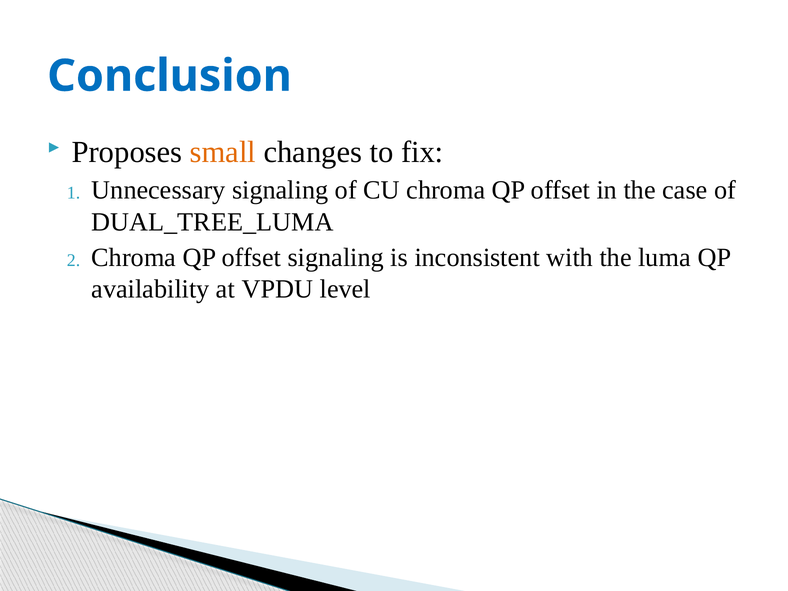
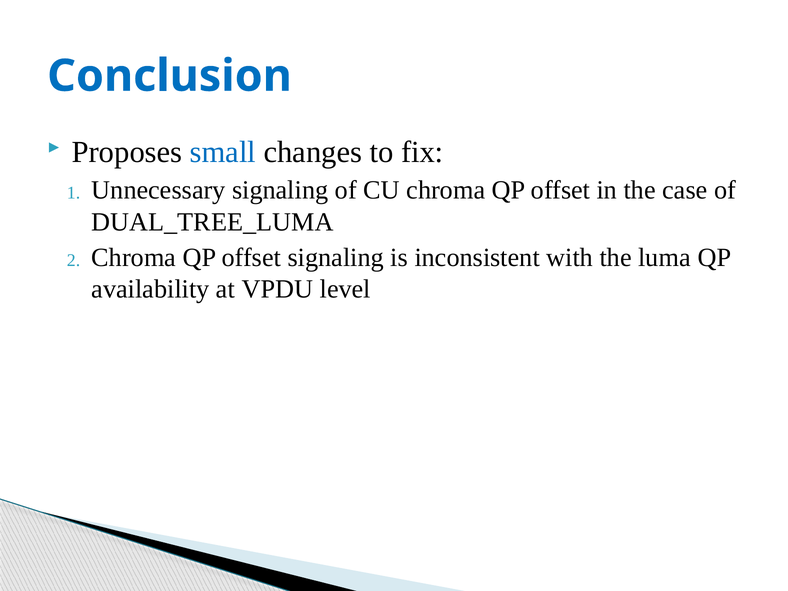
small colour: orange -> blue (223, 152)
